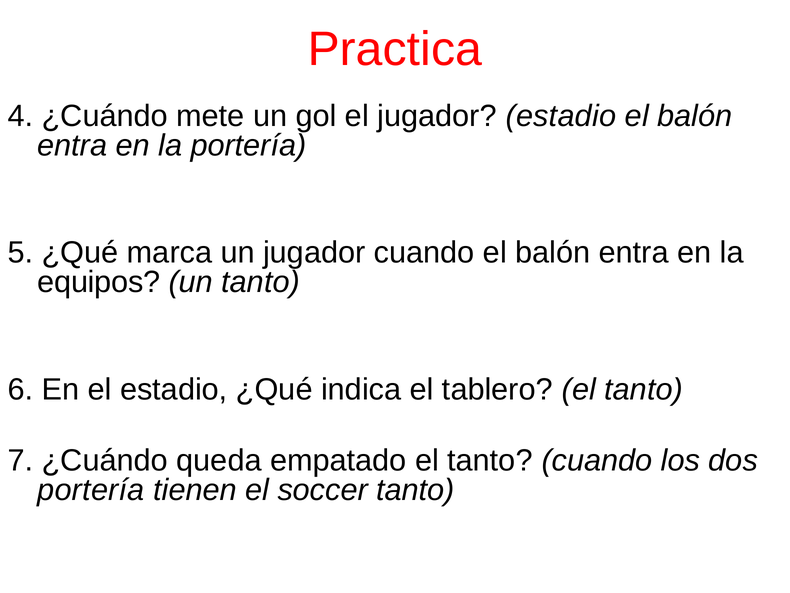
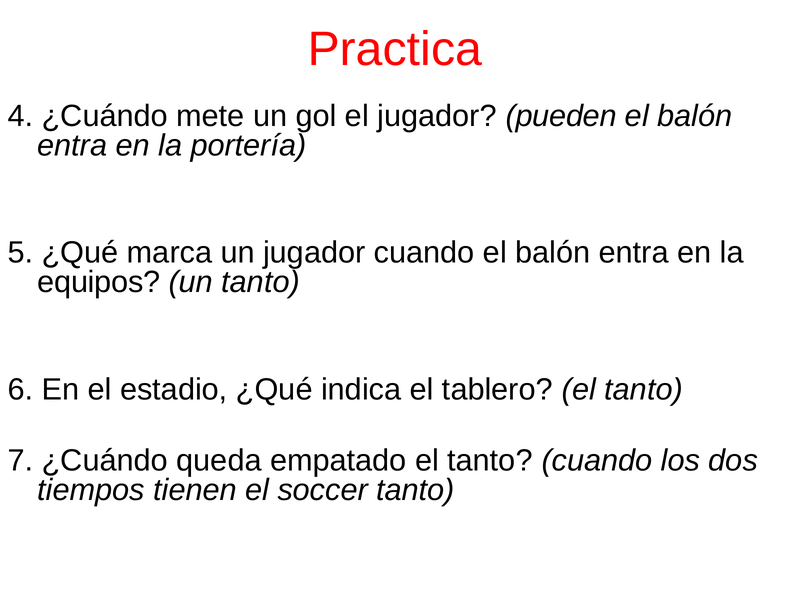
jugador estadio: estadio -> pueden (561, 116)
portería: portería -> tiempos (91, 490)
